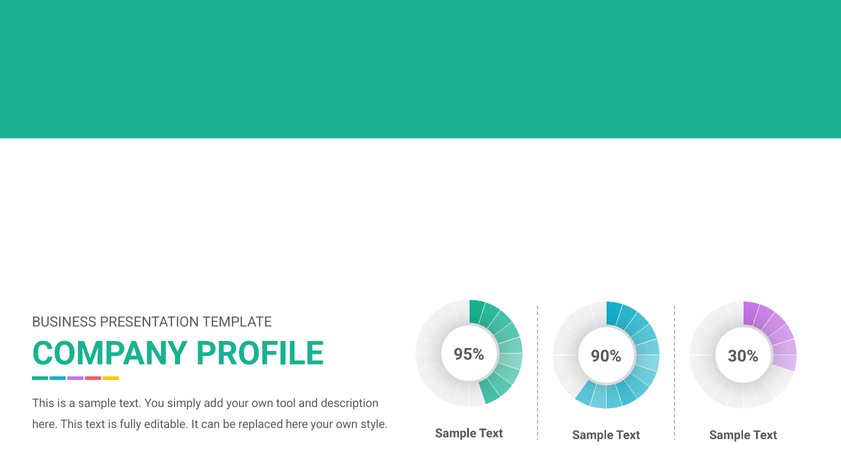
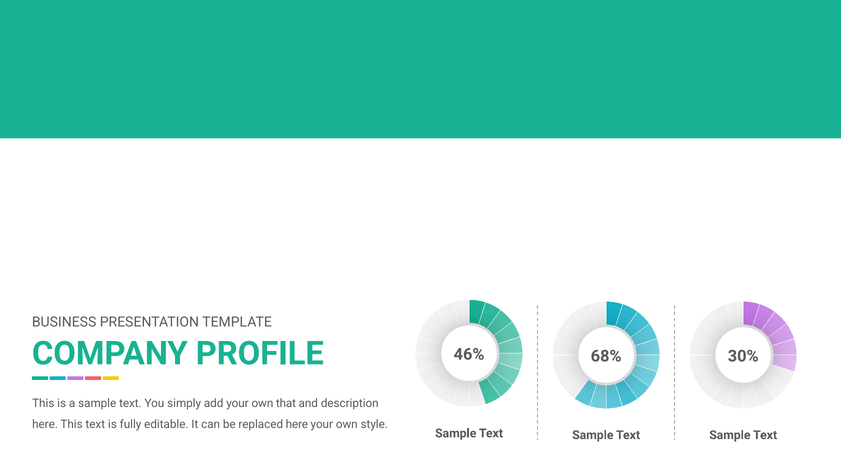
95%: 95% -> 46% (469, 354)
90%: 90% -> 68% (606, 356)
tool: tool -> that (286, 403)
